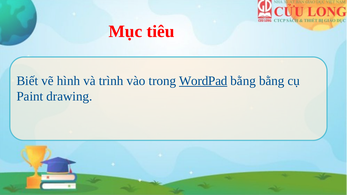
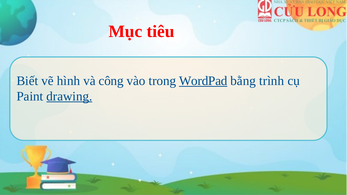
trình: trình -> công (111, 81)
bằng bằng: bằng -> trình (272, 81)
drawing underline: none -> present (69, 96)
